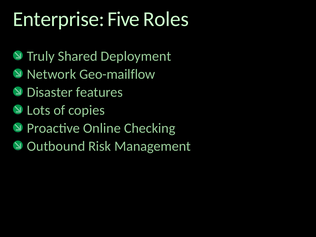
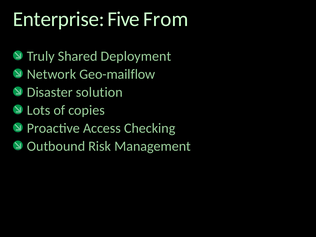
Roles: Roles -> From (166, 19)
features: features -> solution (99, 92)
Online: Online -> Access (102, 128)
